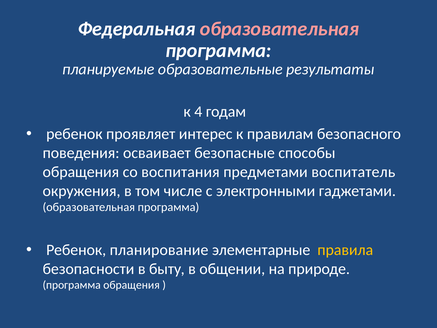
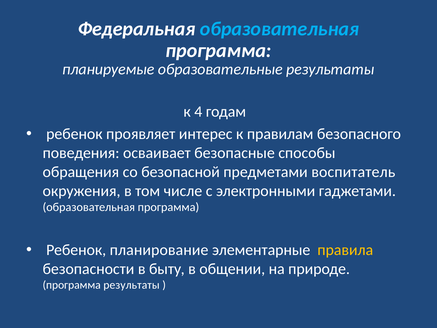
образовательная colour: pink -> light blue (279, 29)
воспитания: воспитания -> безопасной (181, 172)
программа обращения: обращения -> результаты (132, 285)
